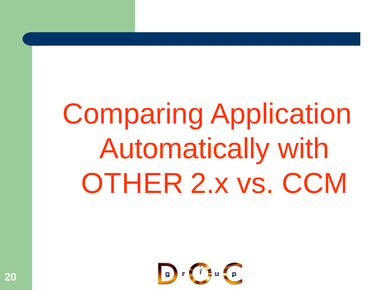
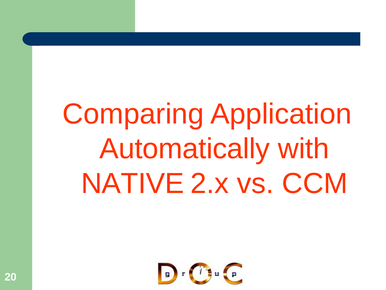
OTHER: OTHER -> NATIVE (133, 183)
